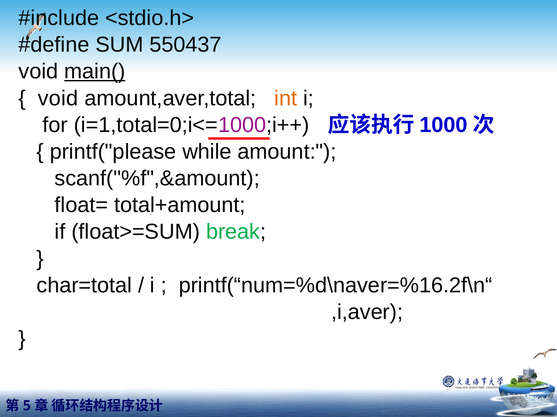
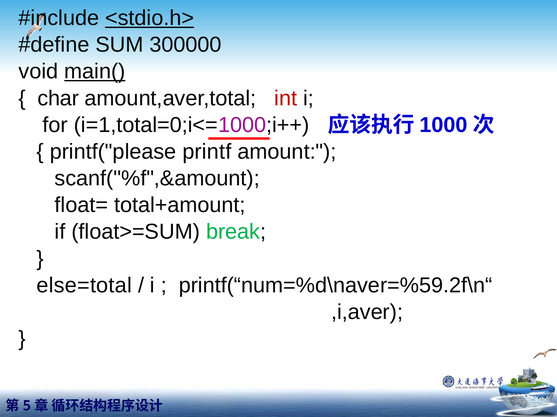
<stdio.h> underline: none -> present (150, 18)
550437: 550437 -> 300000 (186, 45)
void: void -> char (58, 98)
int colour: orange -> red (286, 98)
while: while -> printf (207, 152)
char=total: char=total -> else=total (84, 286)
printf(“num=%d\naver=%16.2f\n“: printf(“num=%d\naver=%16.2f\n“ -> printf(“num=%d\naver=%59.2f\n“ (336, 286)
